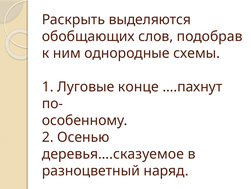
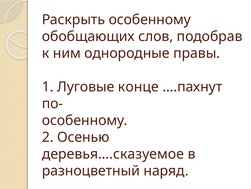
Раскрыть выделяются: выделяются -> особенному (150, 20)
схемы: схемы -> правы (197, 53)
